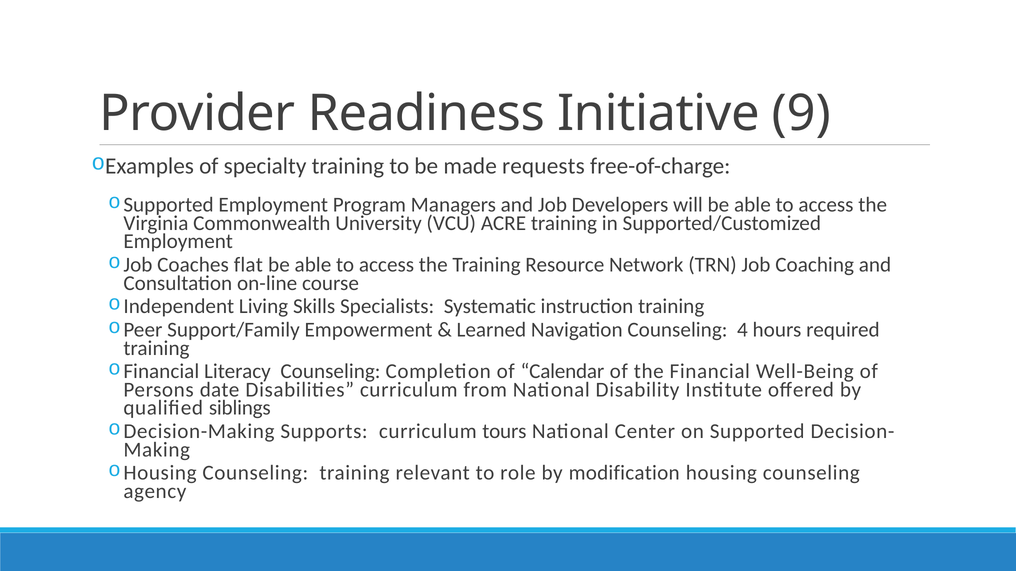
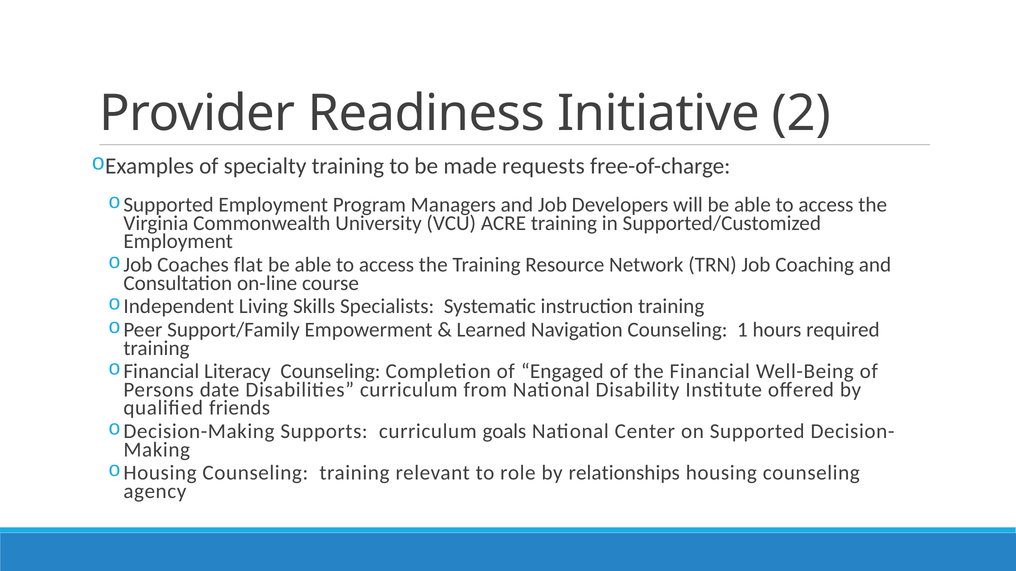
9: 9 -> 2 (801, 114)
4: 4 -> 1 (742, 330)
Calendar: Calendar -> Engaged (562, 372)
siblings: siblings -> friends (240, 408)
tours: tours -> goals (504, 432)
modification: modification -> relationships (624, 473)
